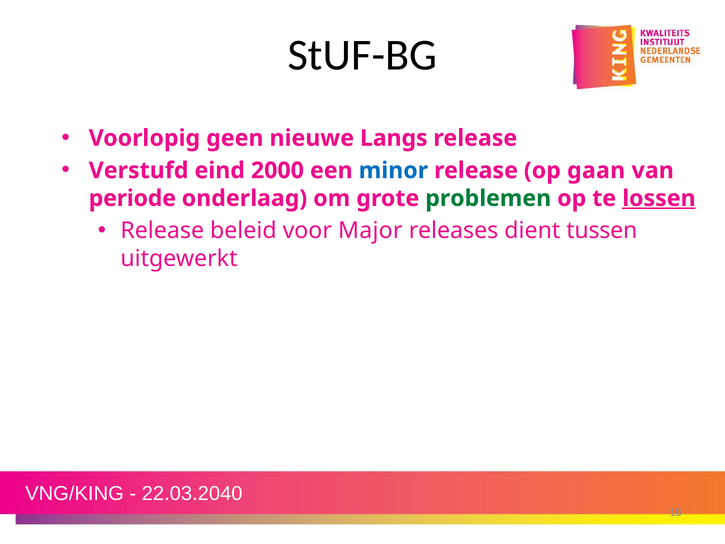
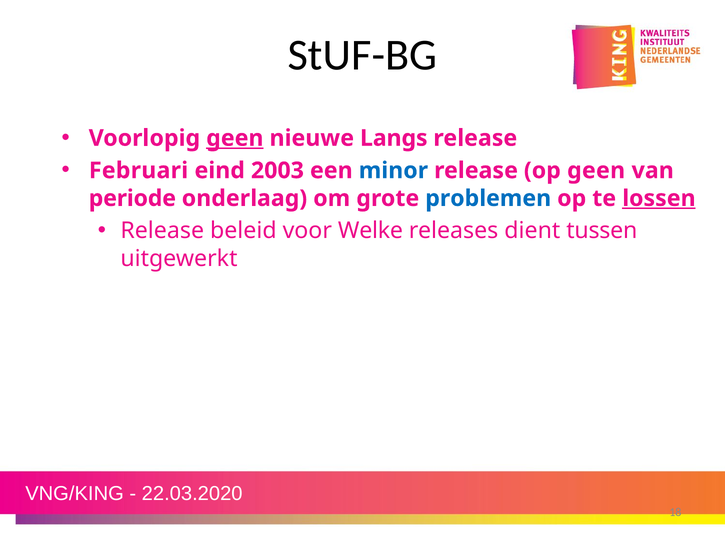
geen underline: none -> present (235, 138)
Verstufd: Verstufd -> Februari (138, 170)
2000: 2000 -> 2003 (277, 170)
op gaan: gaan -> geen (596, 170)
problemen colour: green -> blue (488, 198)
Major: Major -> Welke (371, 231)
22.03.2040: 22.03.2040 -> 22.03.2020 (192, 493)
